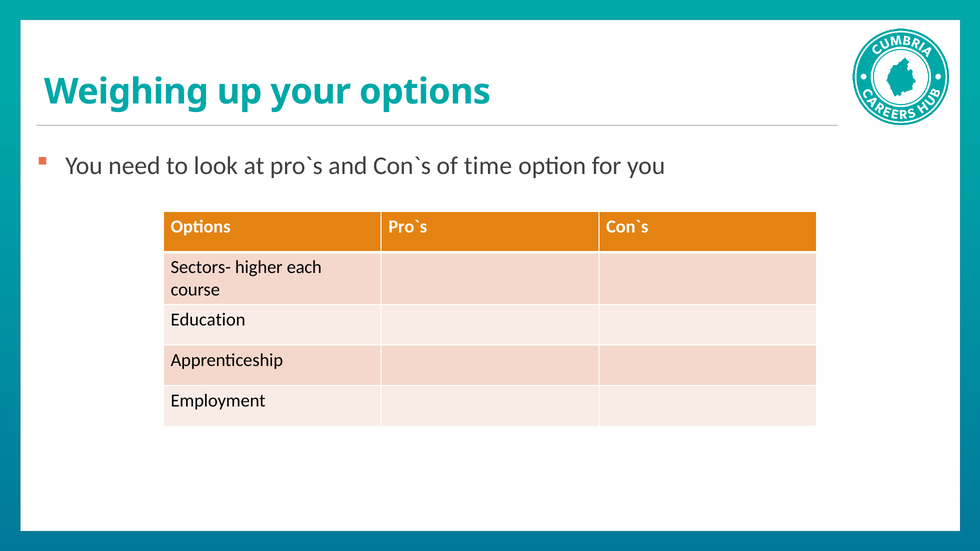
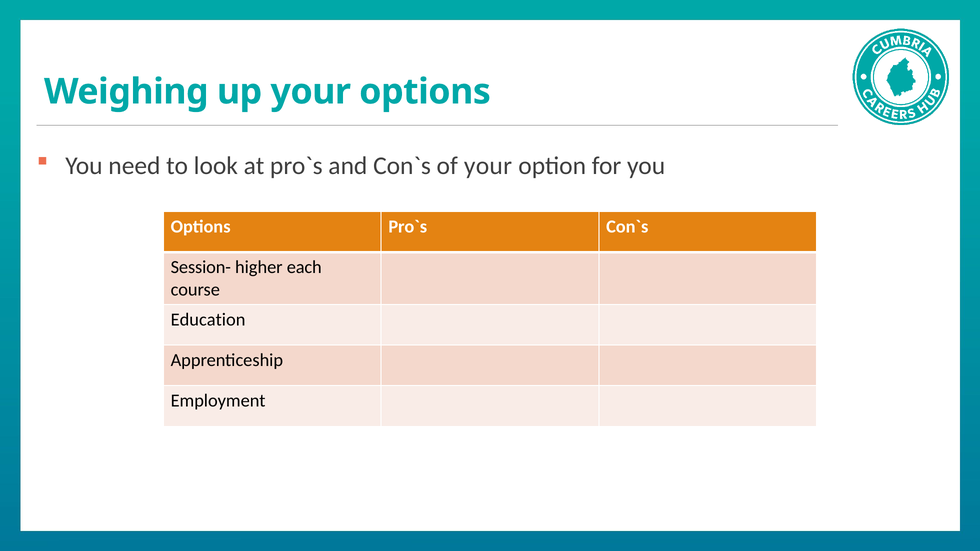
of time: time -> your (488, 166)
Sectors-: Sectors- -> Session- (201, 267)
